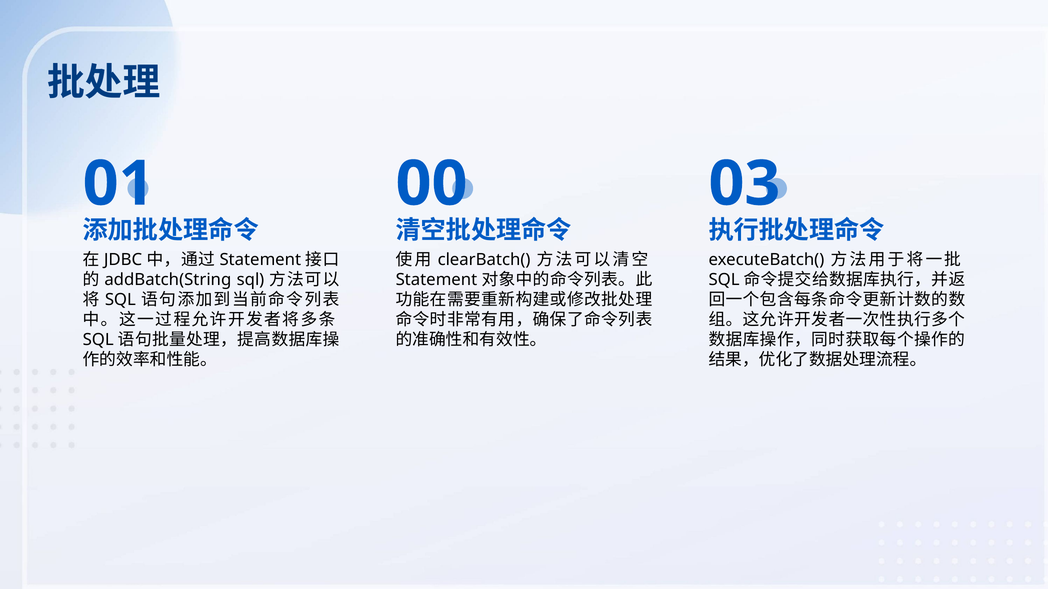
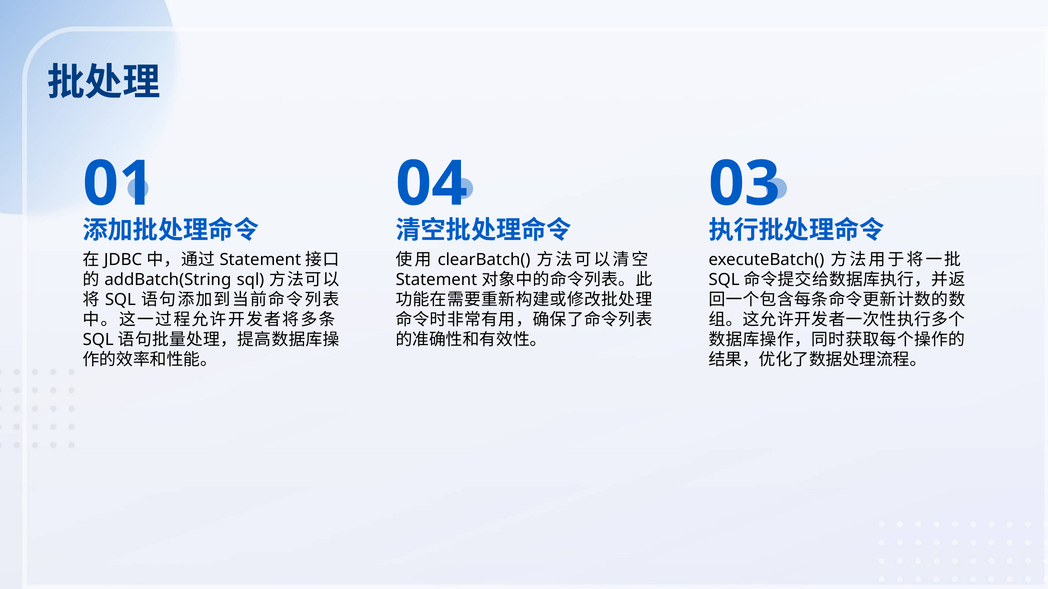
00: 00 -> 04 (432, 184)
